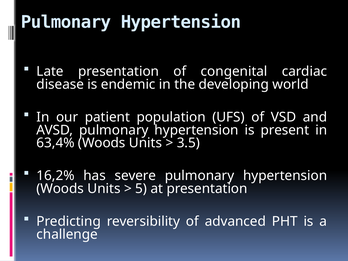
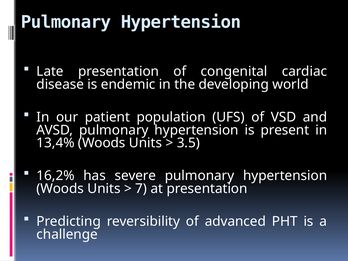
63,4%: 63,4% -> 13,4% (56, 143)
5: 5 -> 7 (141, 189)
